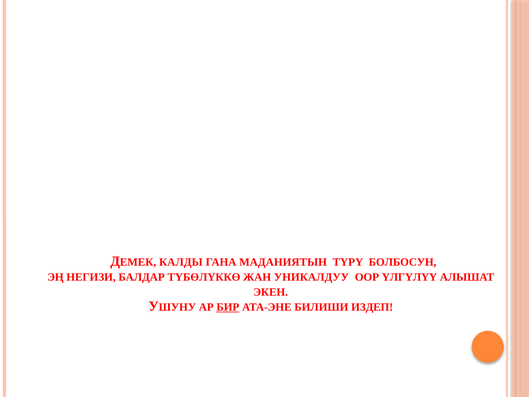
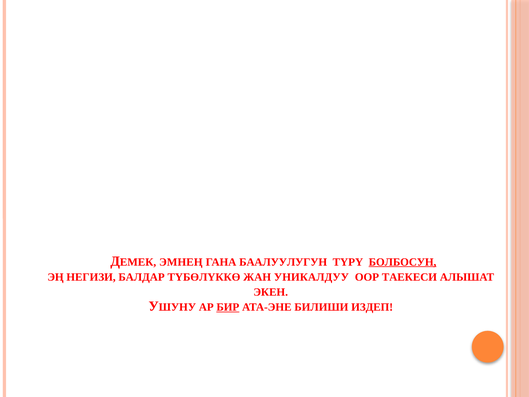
КАЛДЫ: КАЛДЫ -> ЭМНЕҢ (181, 262)
МАДАНИЯТЫН: МАДАНИЯТЫН -> БААЛУУЛУГУН (283, 262)
БОЛБОСУН underline: none -> present (403, 262)
ҮЛГҮЛҮҮ: ҮЛГҮЛҮҮ -> ТАЕКЕСИ (409, 277)
